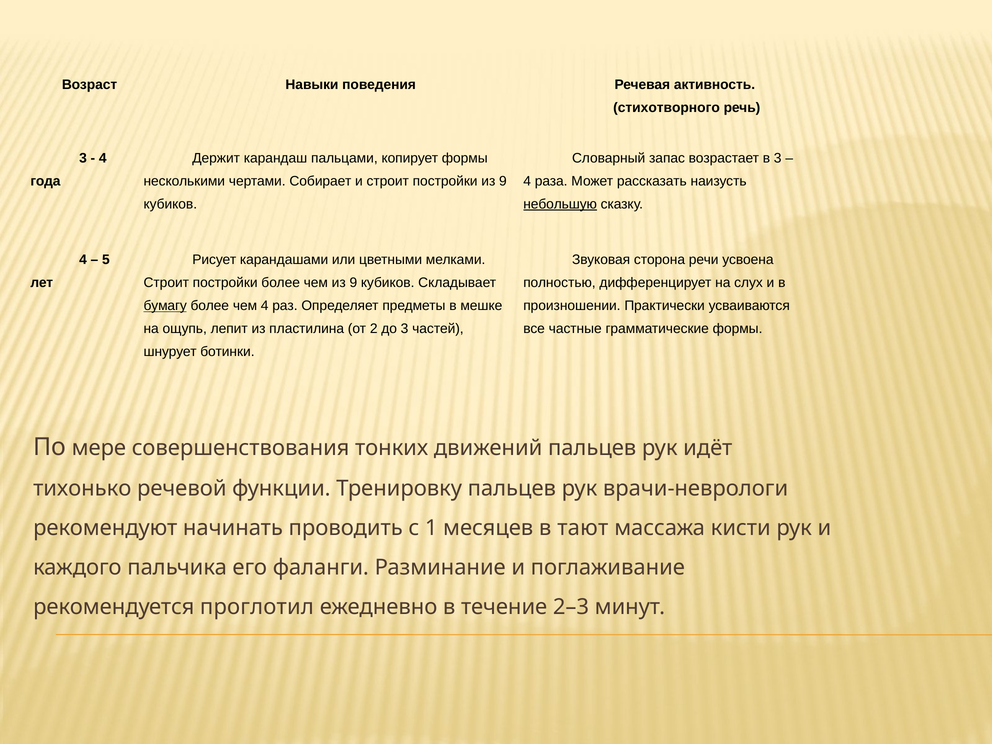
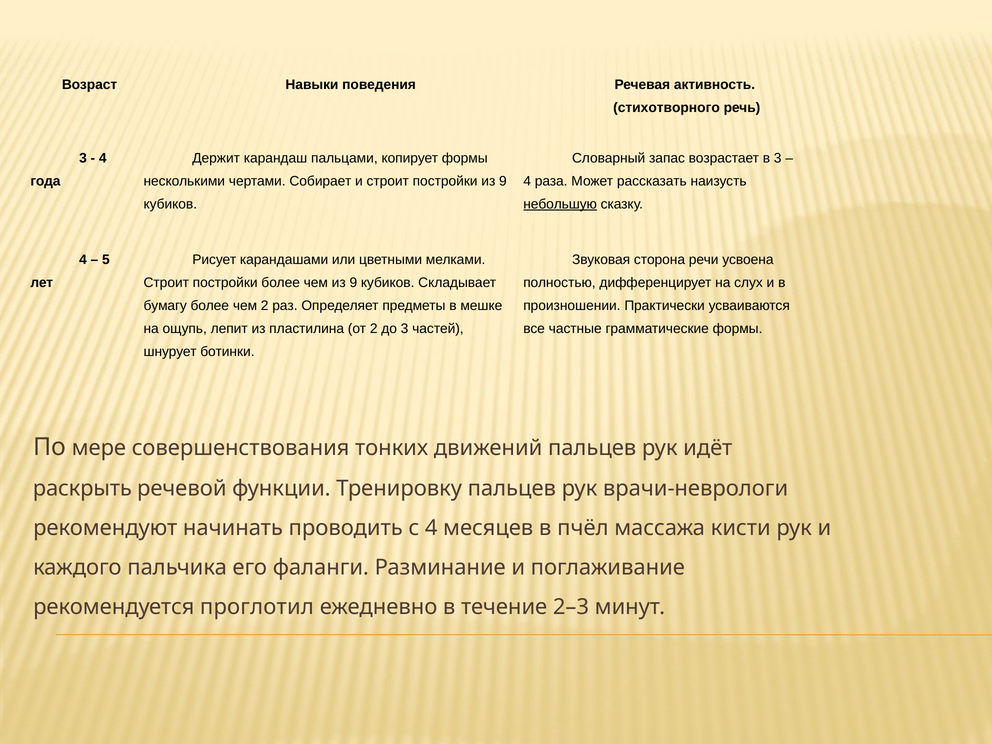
бумагу underline: present -> none (165, 306)
чем 4: 4 -> 2 (265, 306)
тихонько: тихонько -> раскрыть (82, 488)
с 1: 1 -> 4 (431, 528)
тают: тают -> пчёл (583, 528)
